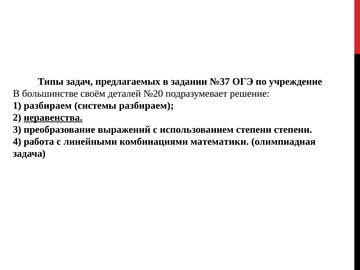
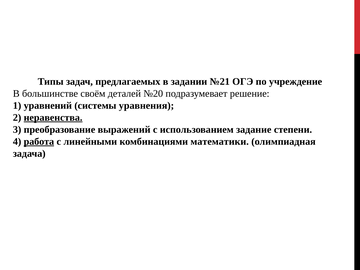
№37: №37 -> №21 (220, 82)
1 разбираем: разбираем -> уравнений (48, 106)
системы разбираем: разбираем -> уравнения (146, 106)
использованием степени: степени -> задание (254, 130)
работа underline: none -> present (39, 142)
